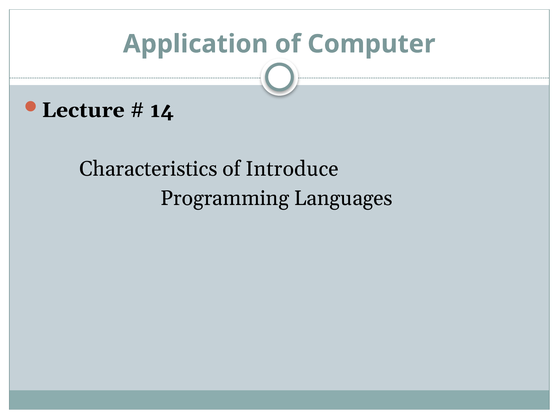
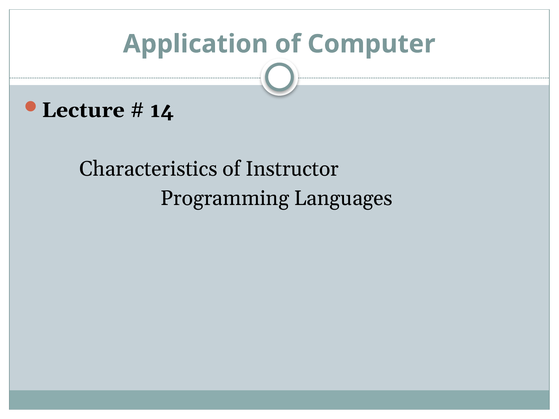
Introduce: Introduce -> Instructor (292, 169)
